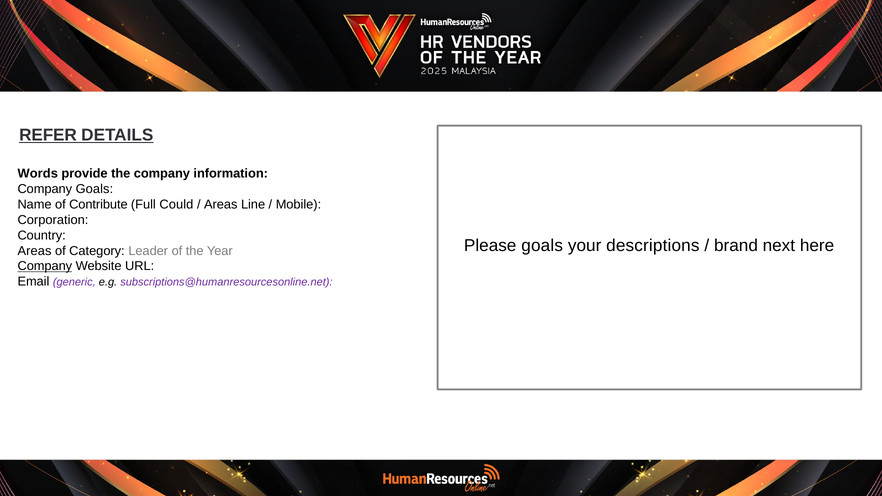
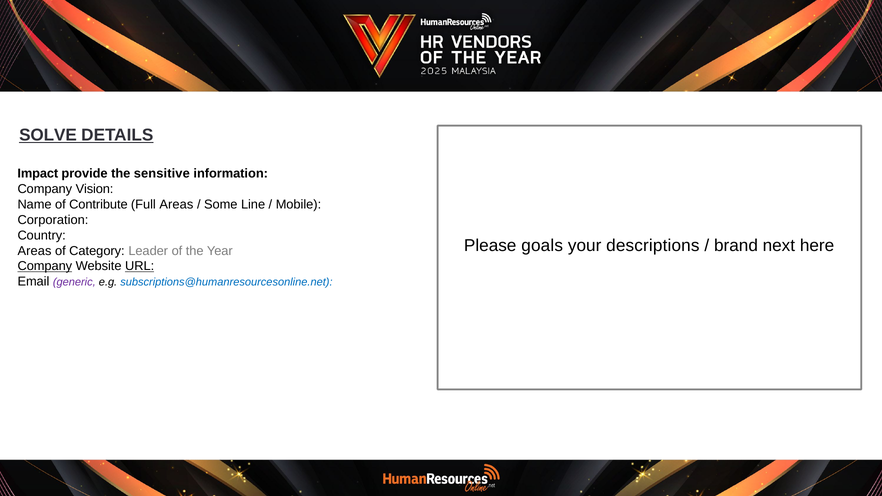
REFER: REFER -> SOLVE (48, 135)
Words: Words -> Impact (38, 174)
the company: company -> sensitive (162, 174)
Company Goals: Goals -> Vision (95, 189)
Full Could: Could -> Areas (176, 205)
Areas: Areas -> Some (221, 205)
URL underline: none -> present (140, 266)
subscriptions@humanresourcesonline.net colour: purple -> blue (226, 282)
